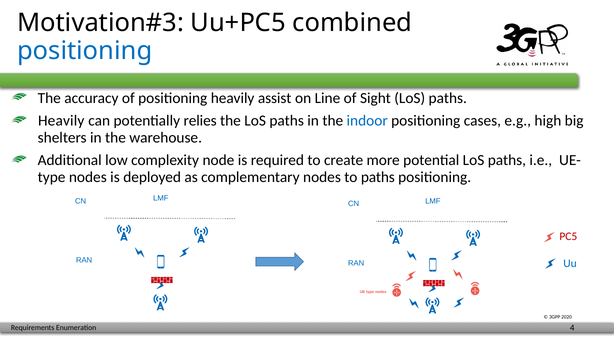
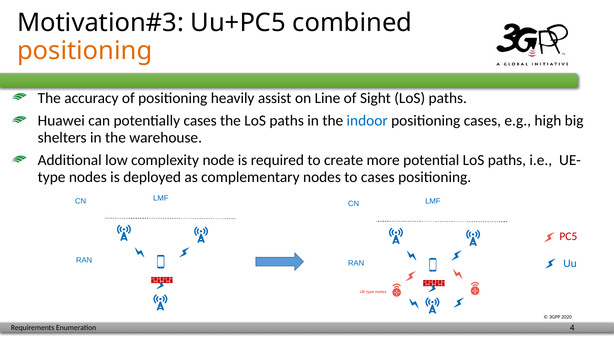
positioning colour: blue -> orange (85, 51)
Heavily: Heavily -> Huawei (61, 121)
potentially relies: relies -> cases (200, 121)
to paths: paths -> cases (378, 177)
